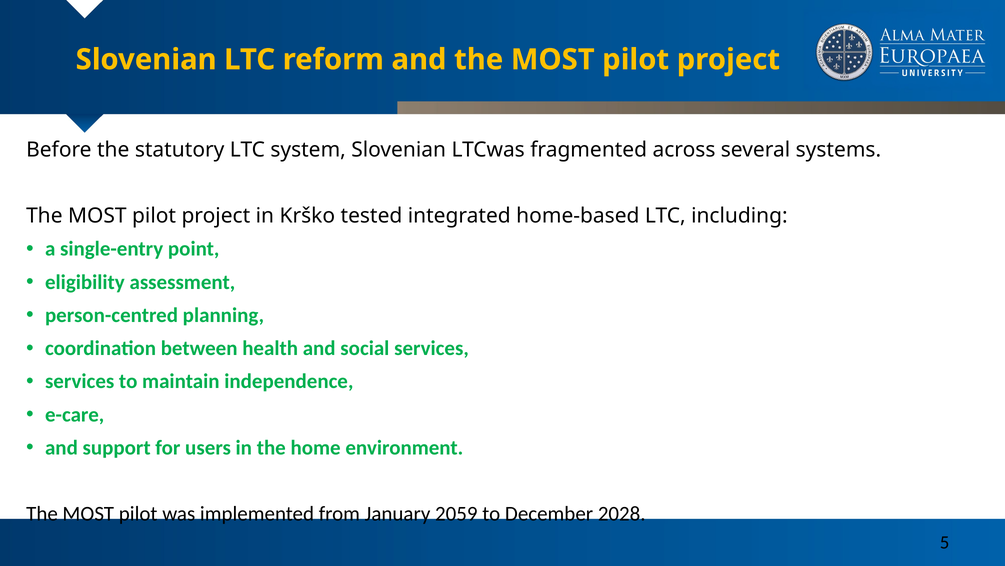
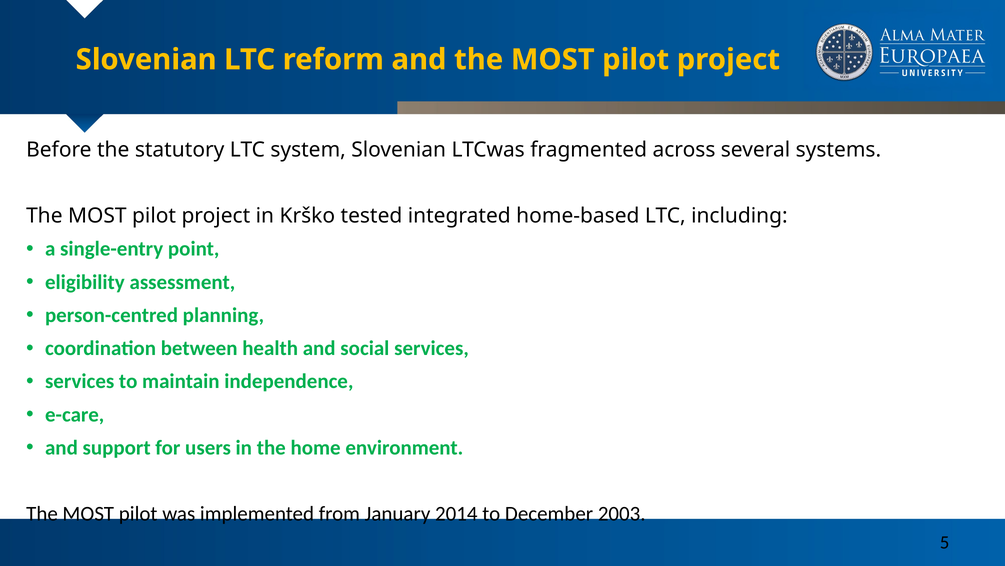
2059: 2059 -> 2014 (456, 513)
2028: 2028 -> 2003 (622, 513)
